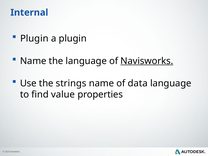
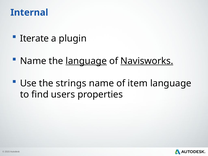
Plugin: Plugin -> Iterate (34, 38)
language underline: none -> present (86, 61)
data: data -> item (138, 83)
value: value -> users (63, 95)
